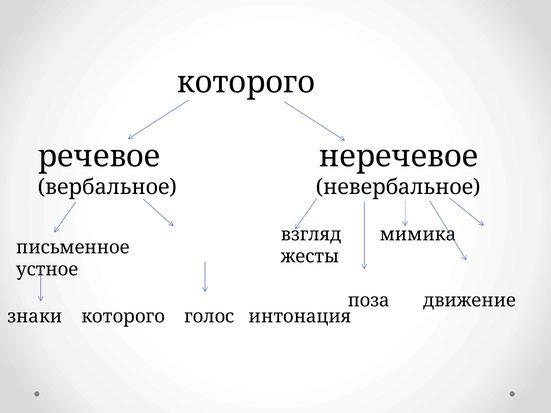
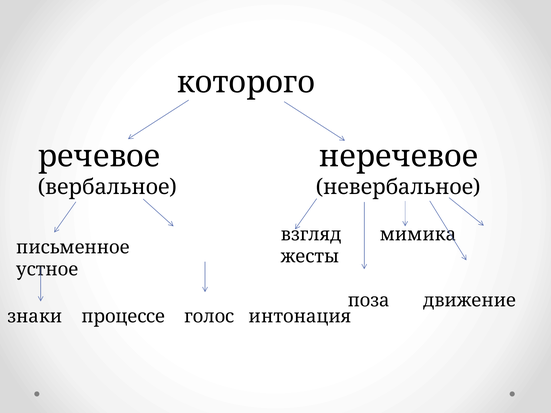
знаки которого: которого -> процессе (123, 317)
